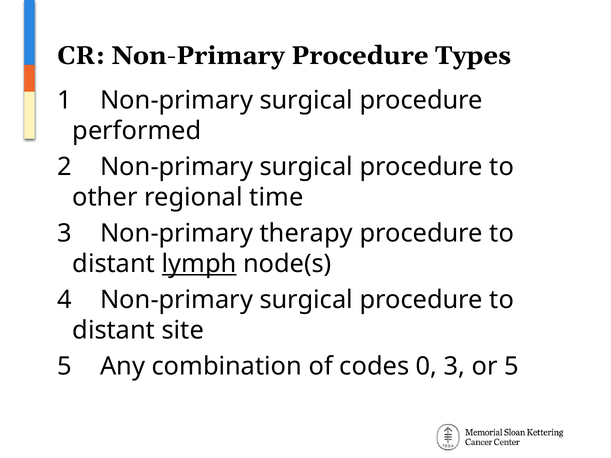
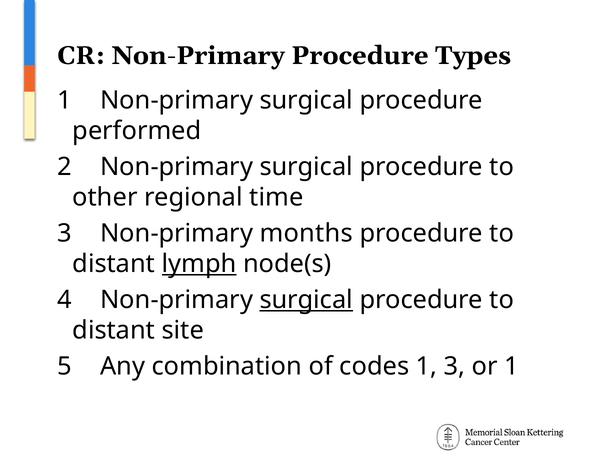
therapy: therapy -> months (306, 234)
surgical underline: none -> present (306, 300)
codes 0: 0 -> 1 (427, 367)
or 5: 5 -> 1 (512, 367)
